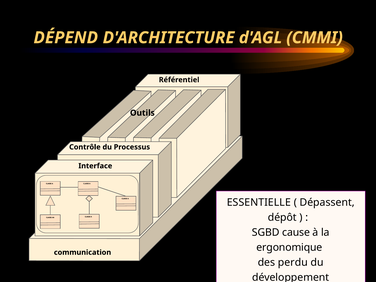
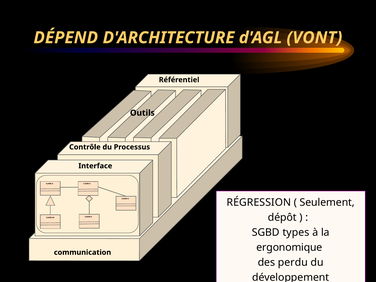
CMMI: CMMI -> VONT (314, 38)
ESSENTIELLE: ESSENTIELLE -> RÉGRESSION (259, 202)
Dépassent: Dépassent -> Seulement (327, 202)
cause: cause -> types (296, 232)
